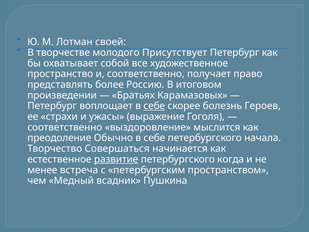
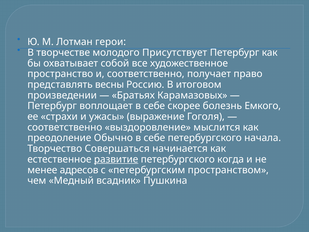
своей: своей -> герои (111, 42)
более: более -> весны (110, 85)
себе underline: present -> none (154, 106)
Героев: Героев -> Емкого (263, 106)
встреча: встреча -> адресов (79, 170)
